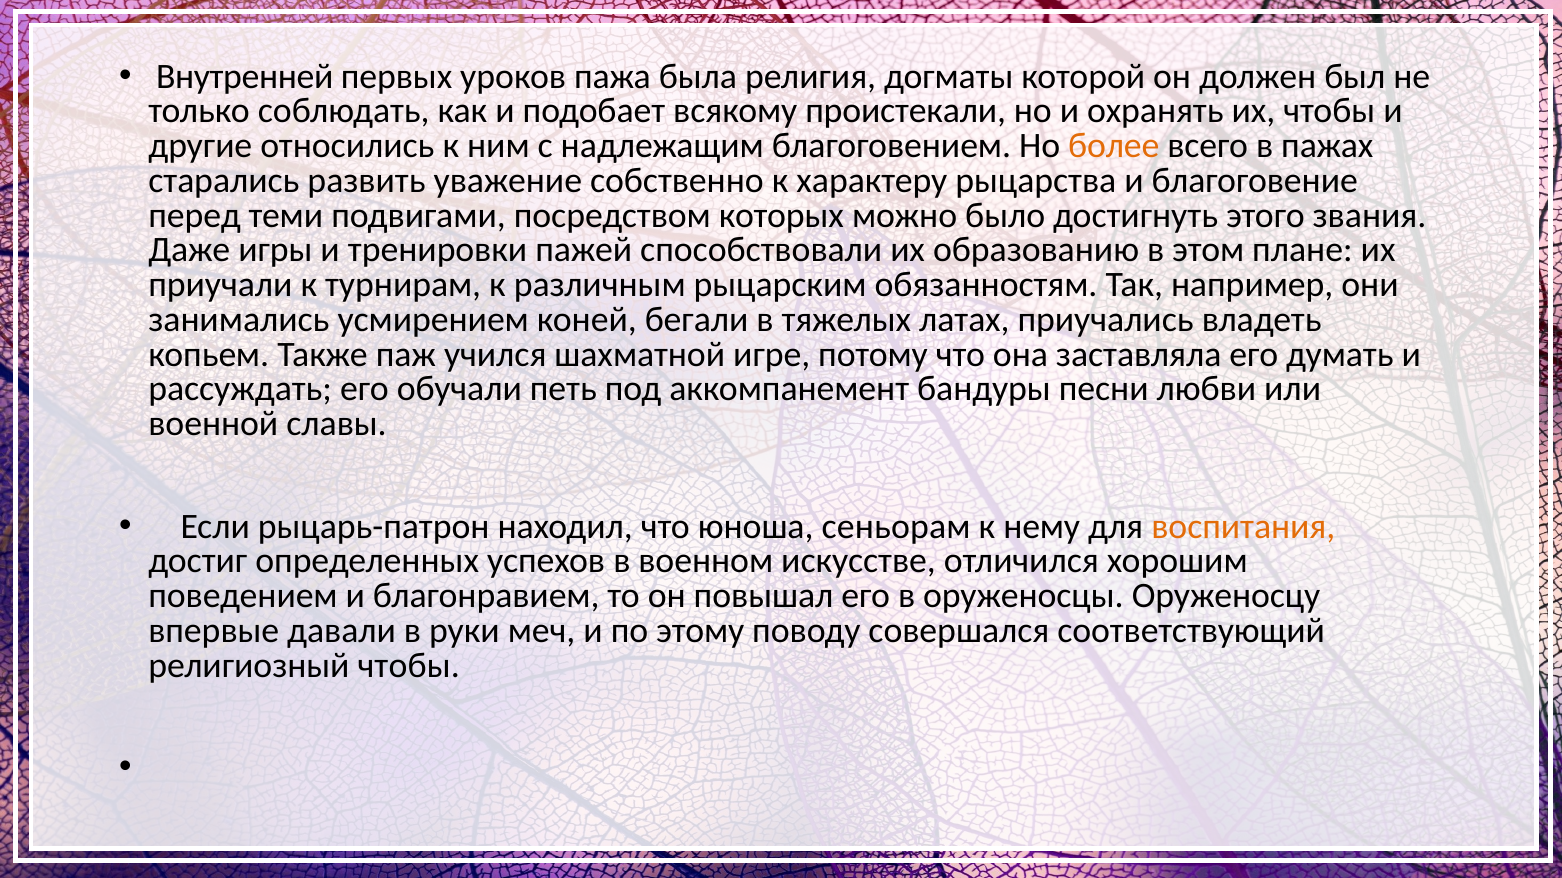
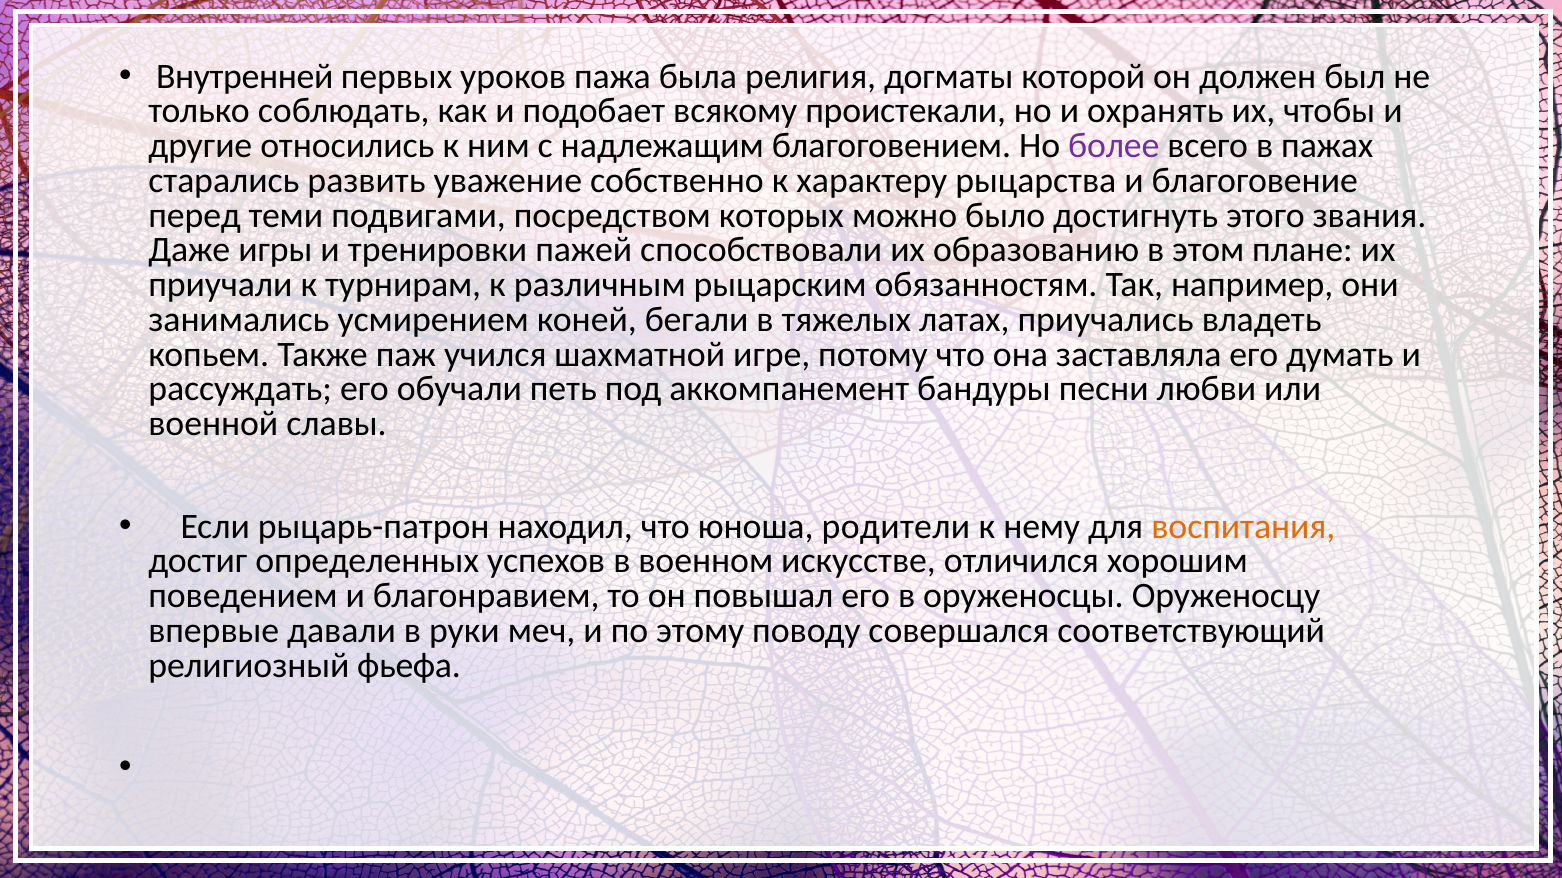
более colour: orange -> purple (1114, 146)
сеньорам: сеньорам -> родители (896, 527)
религиозный чтобы: чтобы -> фьефа (409, 666)
